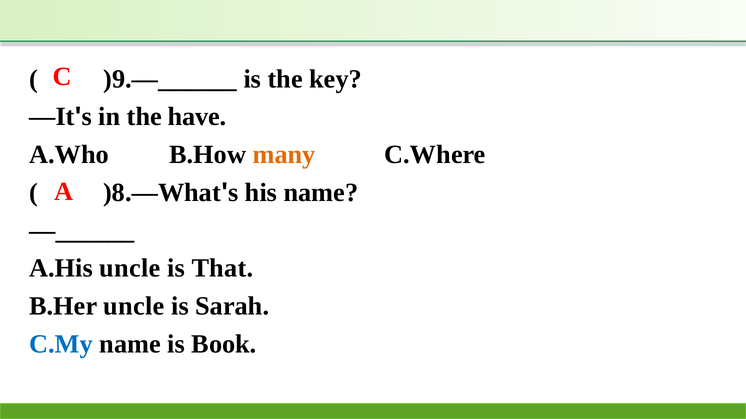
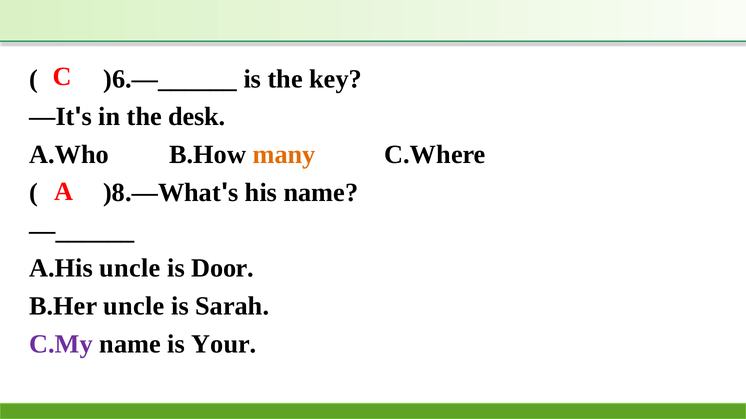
)9.—______: )9.—______ -> )6.—______ (170, 79)
have: have -> desk (197, 117)
That: That -> Door (223, 269)
C.My colour: blue -> purple (61, 344)
Book: Book -> Your (224, 344)
